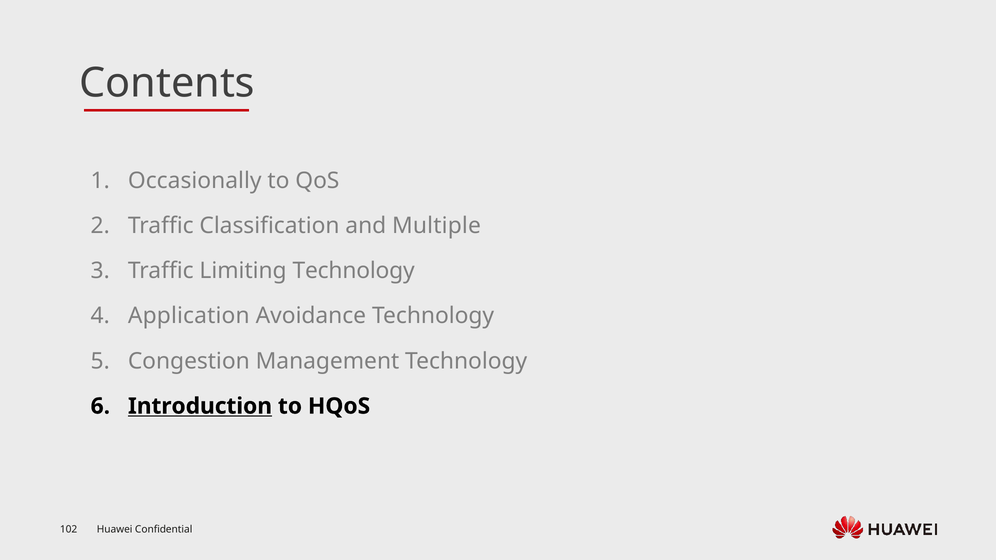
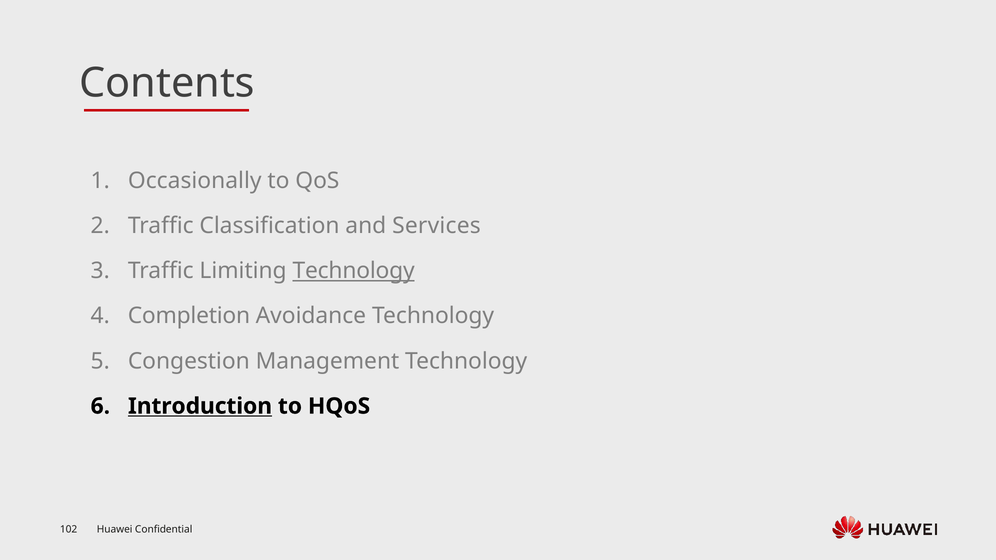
Multiple: Multiple -> Services (436, 226)
Technology underline: none -> present (354, 271)
Application: Application -> Completion (189, 316)
